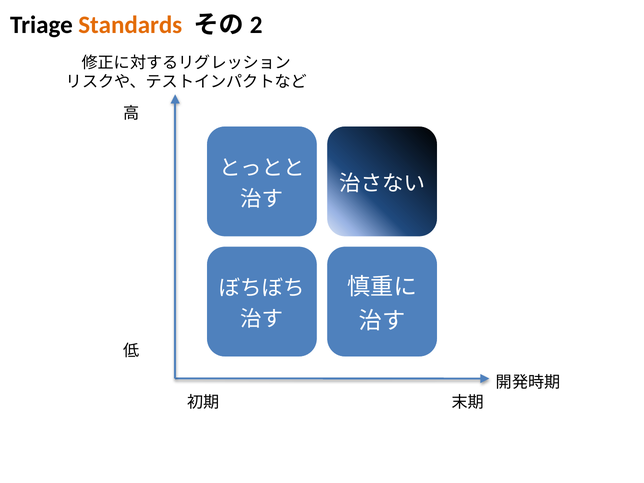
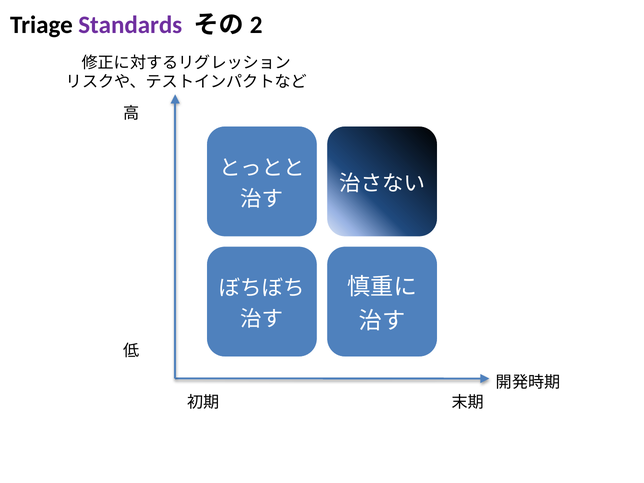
Standards colour: orange -> purple (130, 25)
